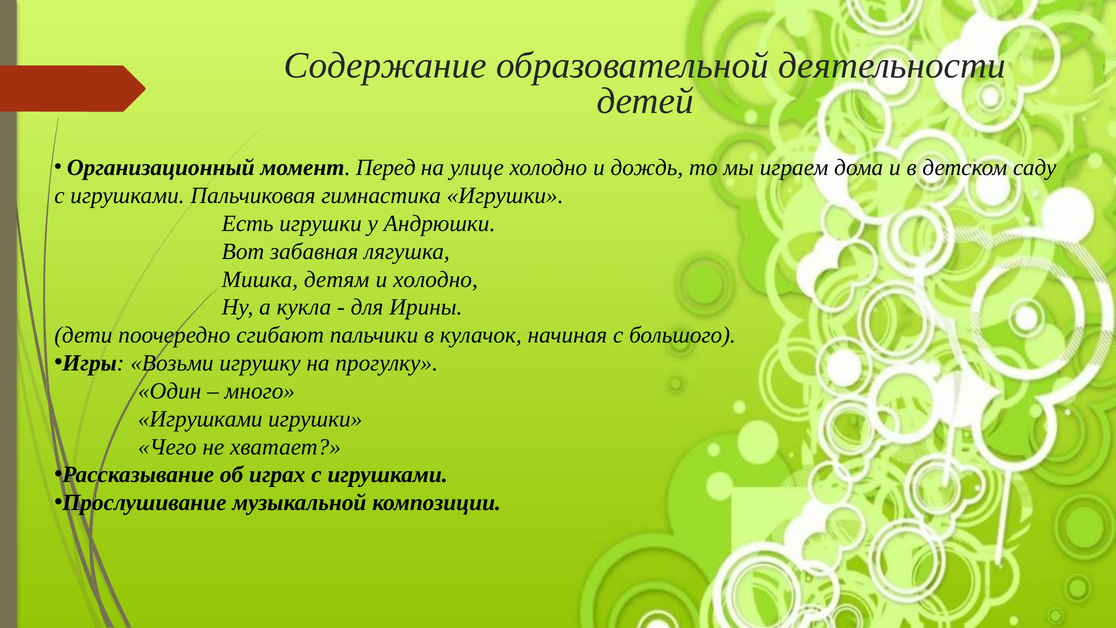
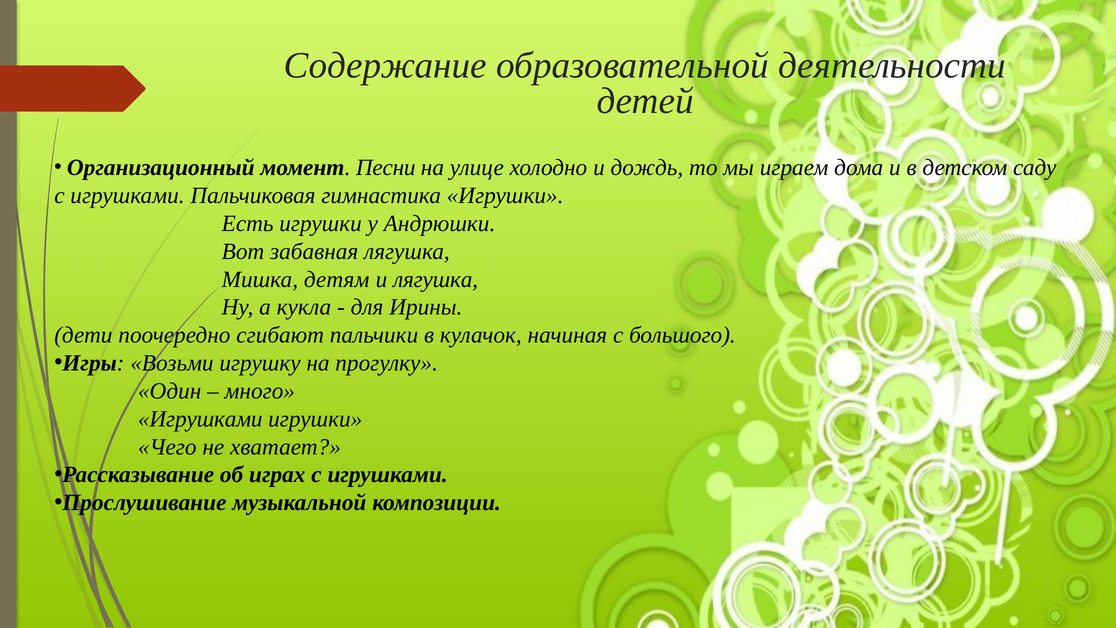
Перед: Перед -> Песни (386, 168)
и холодно: холодно -> лягушка (436, 279)
